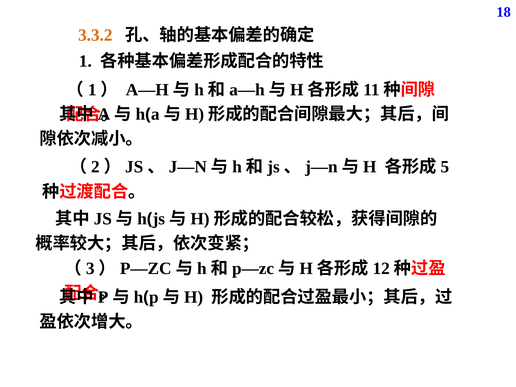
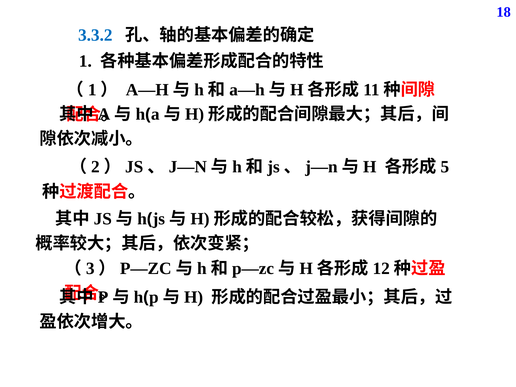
3.3.2 colour: orange -> blue (95, 35)
